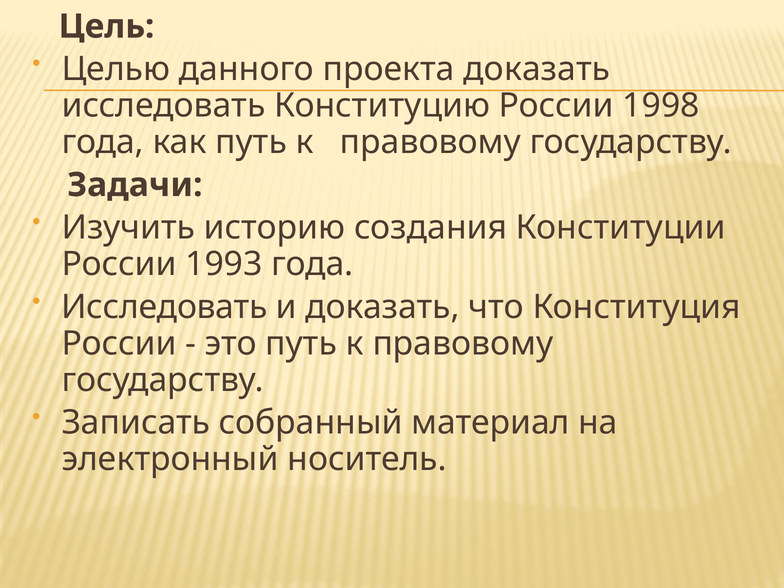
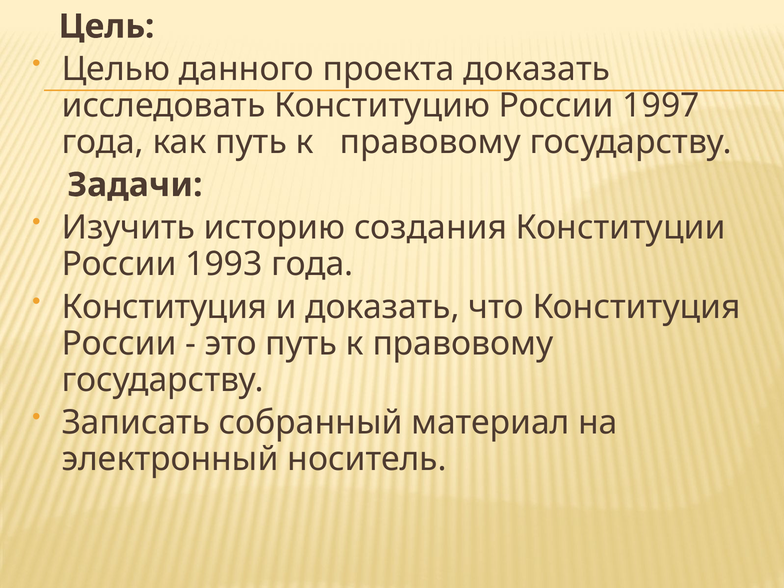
1998: 1998 -> 1997 (661, 106)
Исследовать: Исследовать -> Конституция (164, 307)
